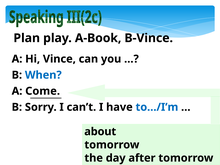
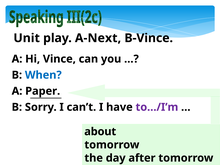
Plan: Plan -> Unit (27, 38)
A-Book: A-Book -> A-Next (98, 38)
Come: Come -> Paper (43, 91)
to…/I’m colour: blue -> purple (157, 107)
